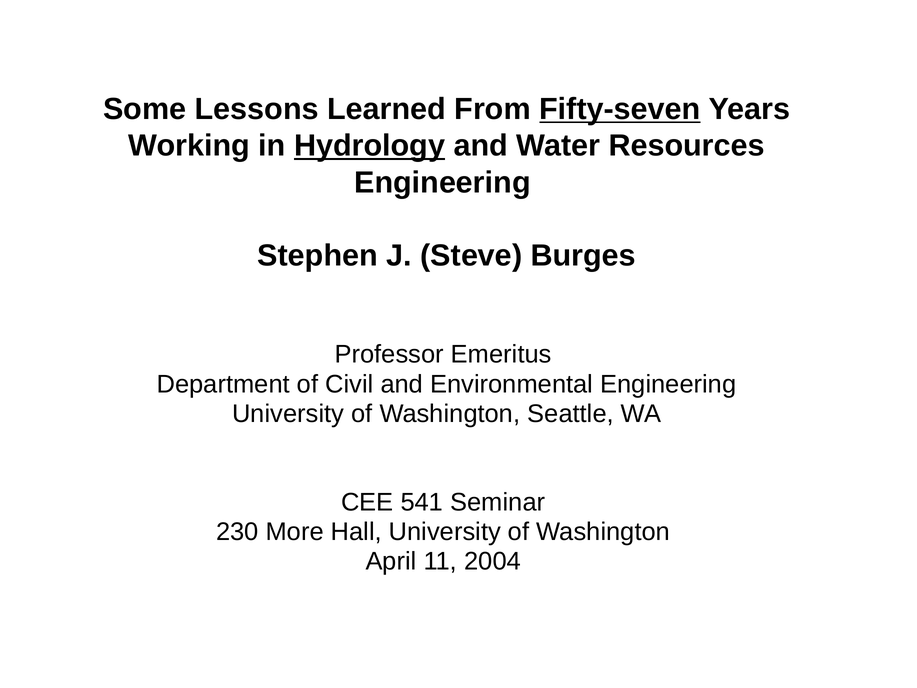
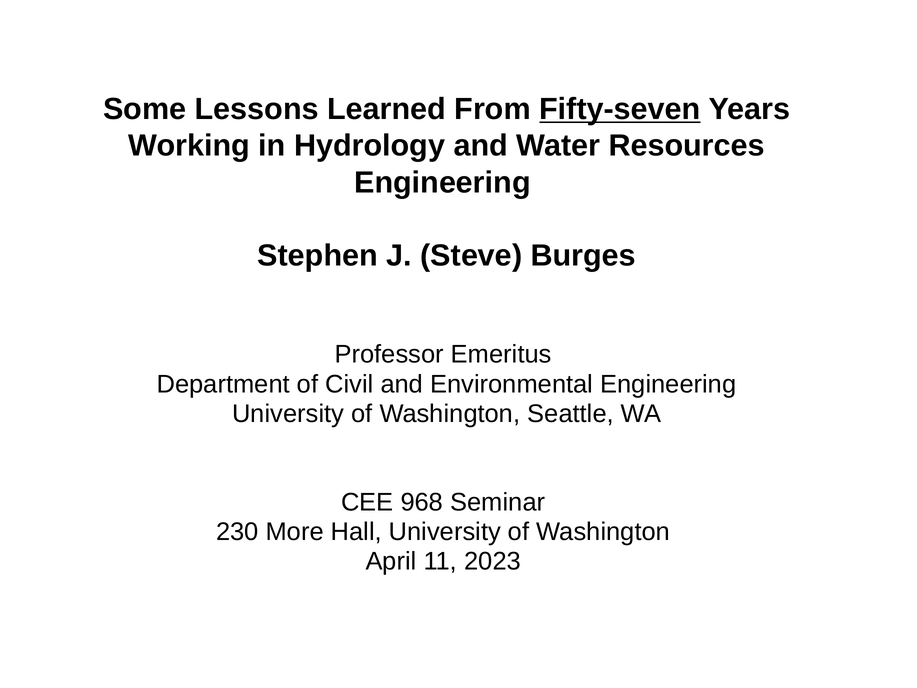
Hydrology underline: present -> none (370, 146)
541: 541 -> 968 (422, 502)
2004: 2004 -> 2023 (493, 561)
